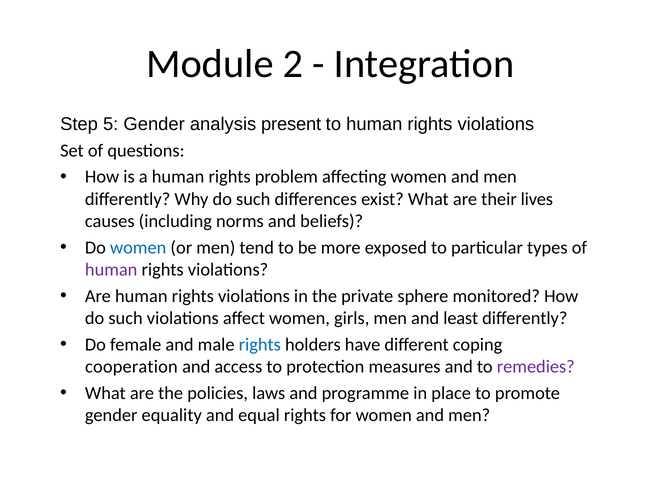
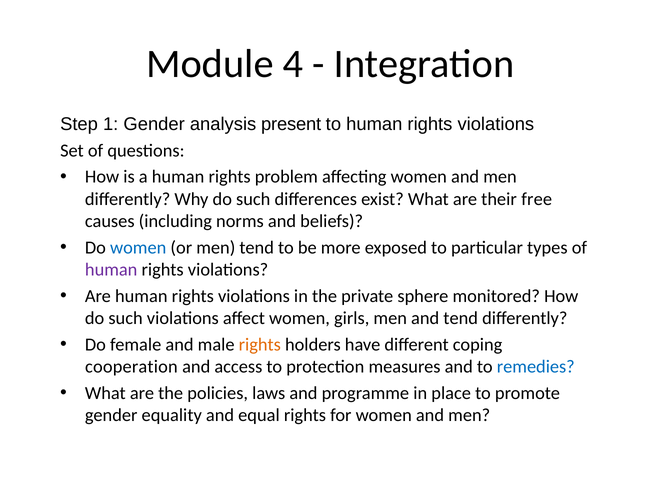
2: 2 -> 4 (293, 64)
5: 5 -> 1 (111, 124)
lives: lives -> free (537, 199)
and least: least -> tend (461, 318)
rights colour: blue -> orange (260, 344)
remedies colour: purple -> blue (536, 366)
